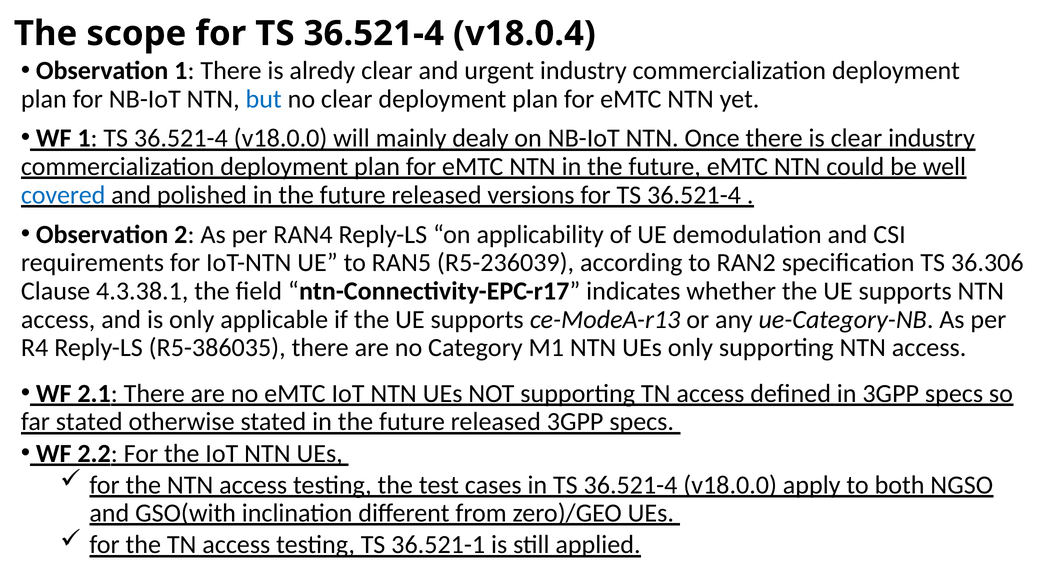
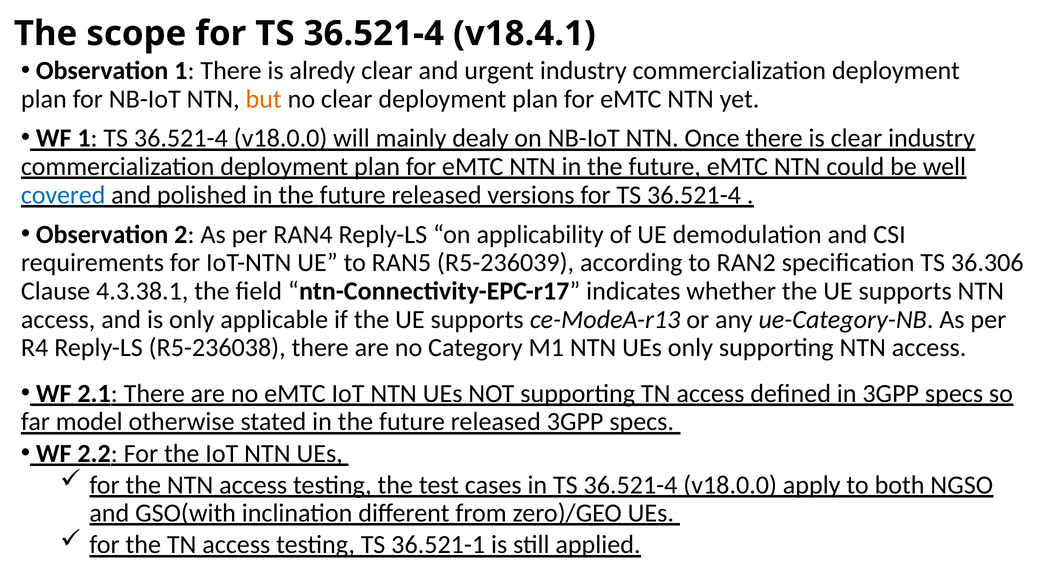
v18.0.4: v18.0.4 -> v18.4.1 (524, 34)
but colour: blue -> orange (264, 99)
R5-386035: R5-386035 -> R5-236038 (217, 347)
far stated: stated -> model (89, 421)
